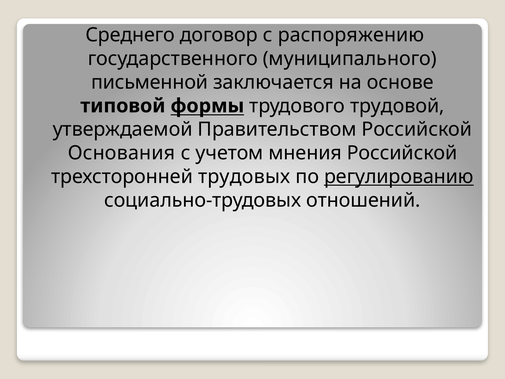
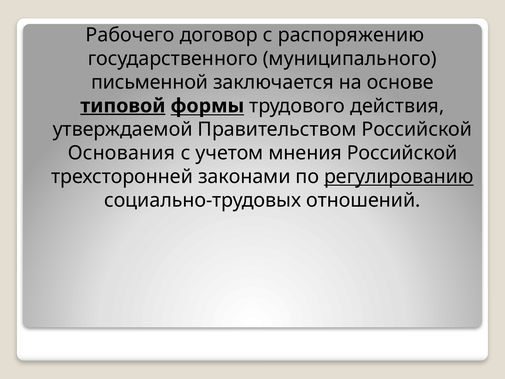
Среднего: Среднего -> Рабочего (130, 35)
типовой underline: none -> present (123, 106)
трудовой: трудовой -> действия (397, 106)
трудовых: трудовых -> законами (244, 177)
